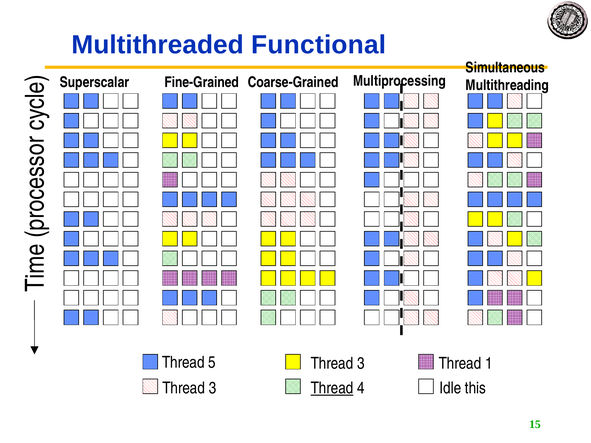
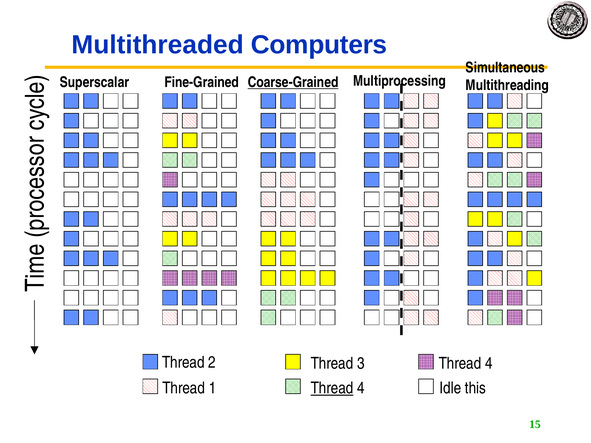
Functional: Functional -> Computers (319, 45)
Coarse-Grained underline: none -> present (293, 82)
5: 5 -> 2 (212, 363)
1: 1 -> 4 (489, 364)
3: 3 -> 1 (212, 388)
